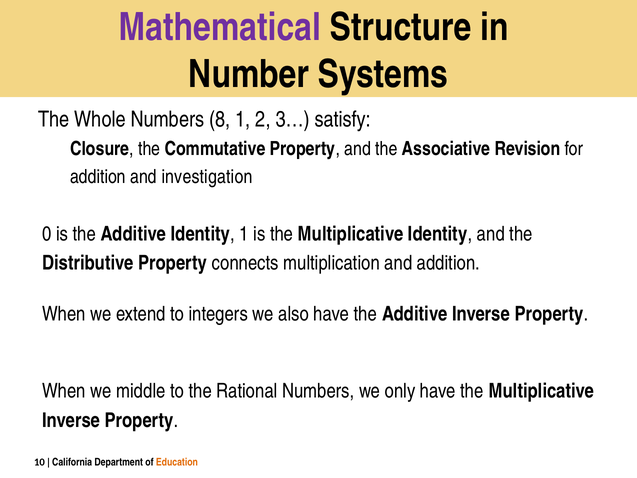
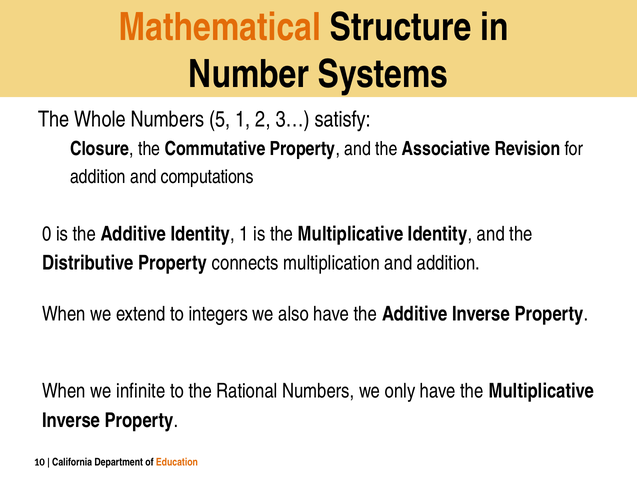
Mathematical colour: purple -> orange (220, 28)
8: 8 -> 5 (220, 119)
investigation: investigation -> computations (207, 177)
middle: middle -> infinite (141, 391)
